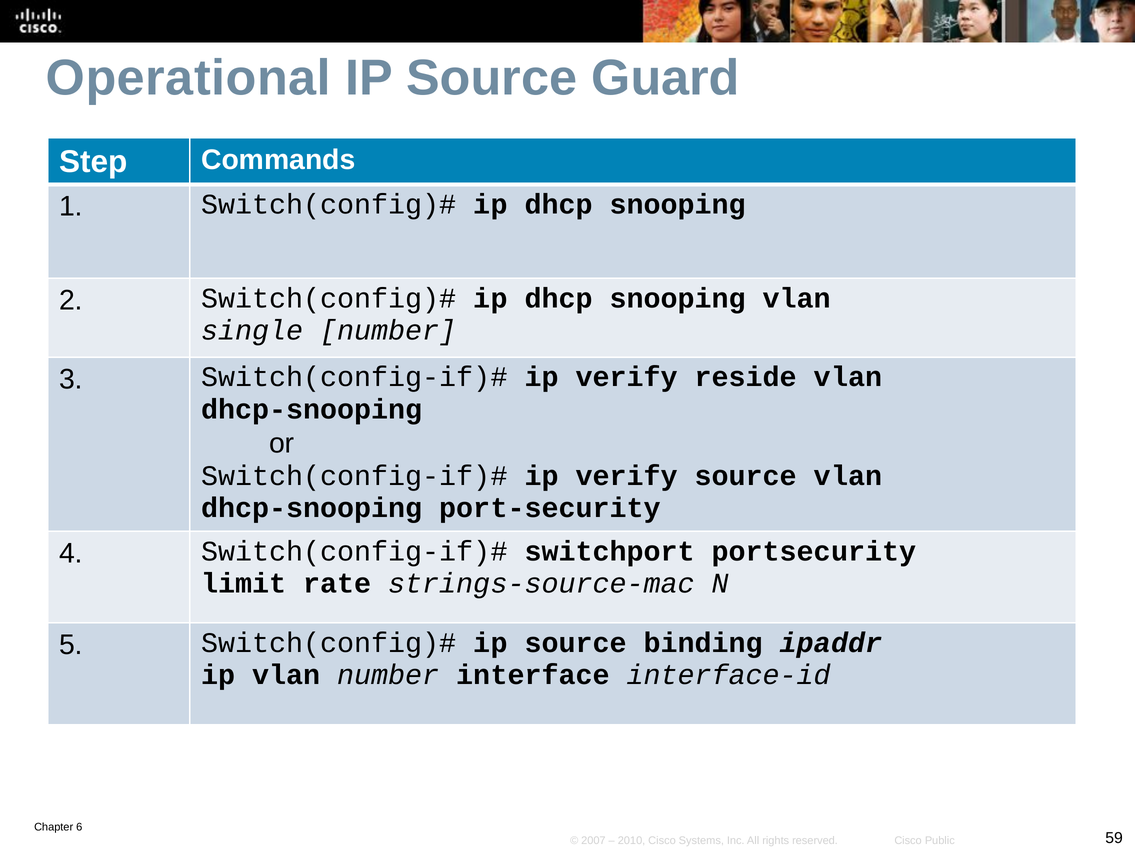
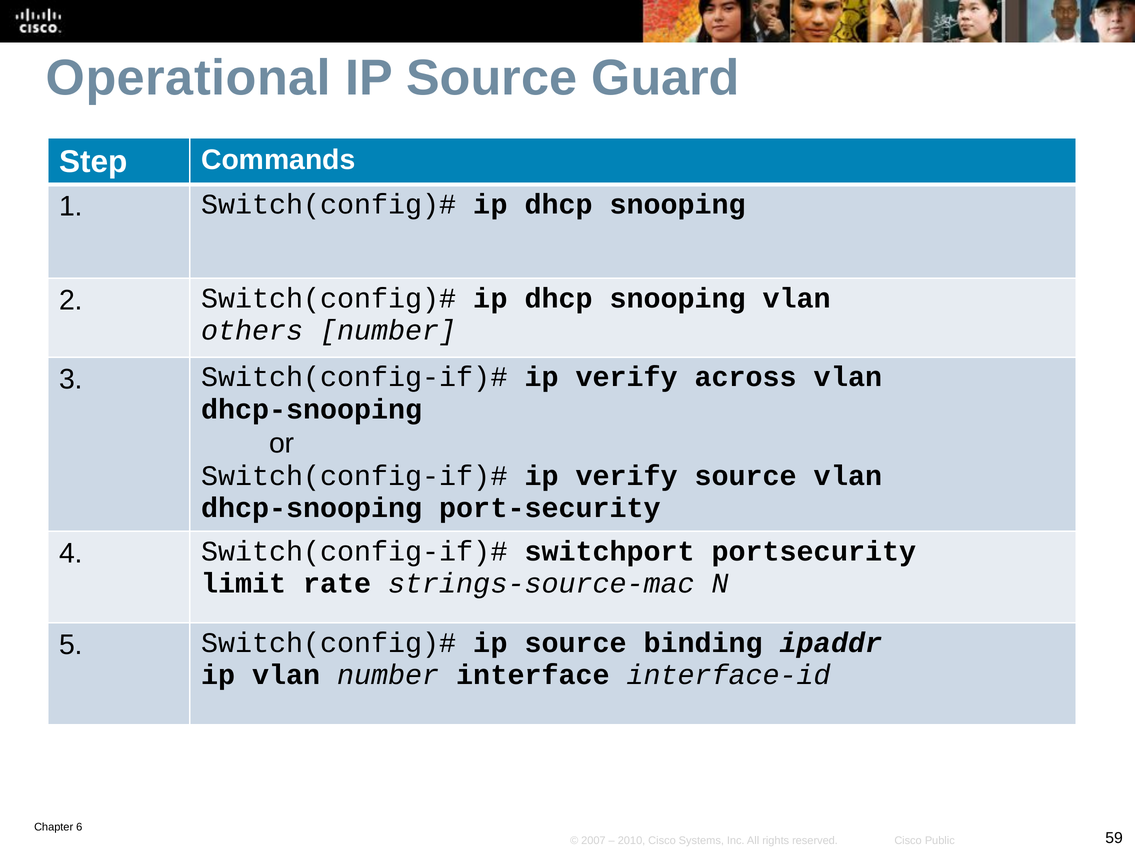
single: single -> others (252, 331)
reside: reside -> across (746, 377)
